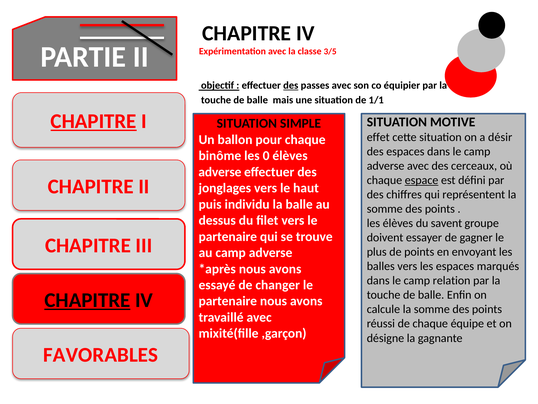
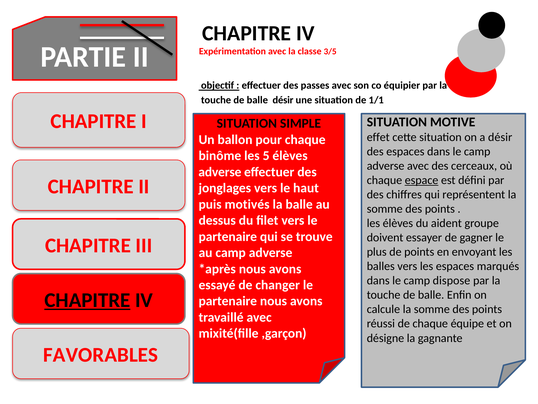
des underline: present -> none (291, 85)
balle mais: mais -> désir (283, 100)
CHAPITRE underline: present -> none (94, 121)
0: 0 -> 5 (266, 156)
individu: individu -> motivés (247, 204)
savent: savent -> aident (446, 223)
relation: relation -> dispose (452, 280)
